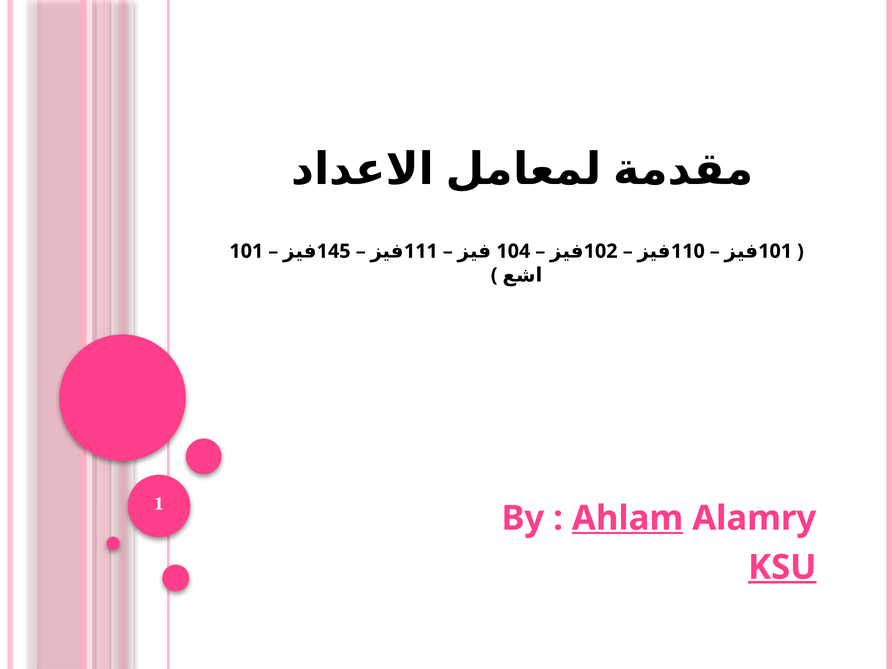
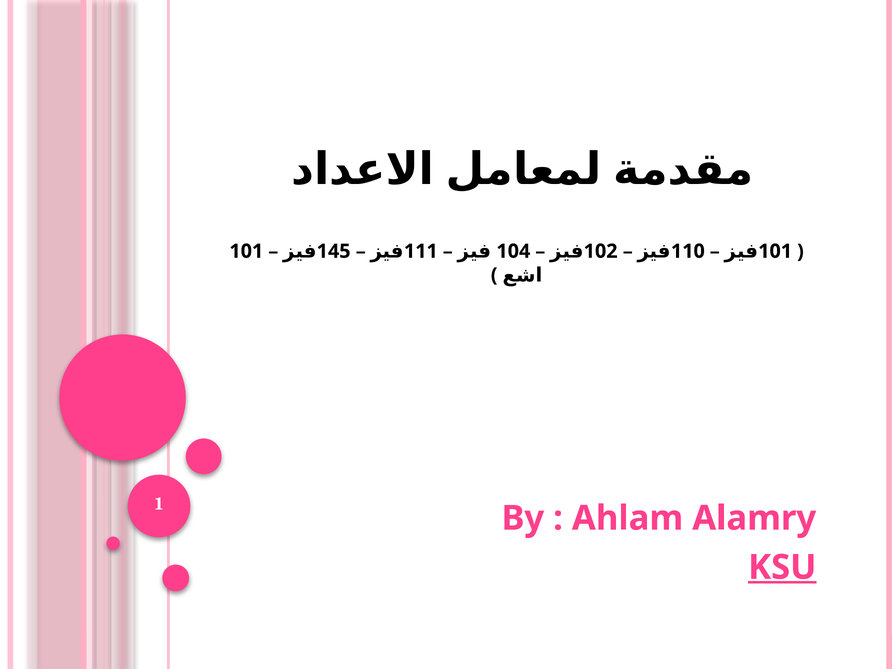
Ahlam underline: present -> none (628, 518)
